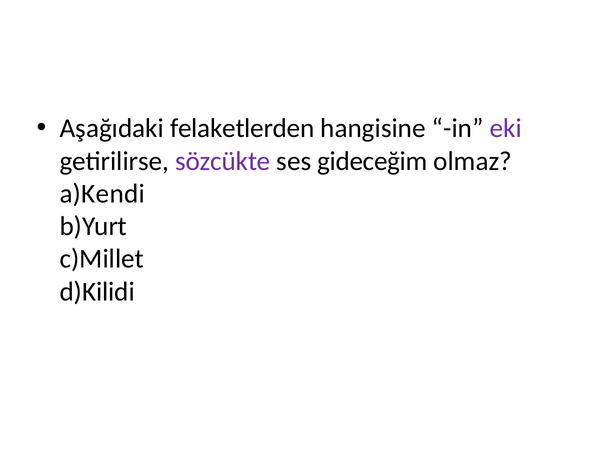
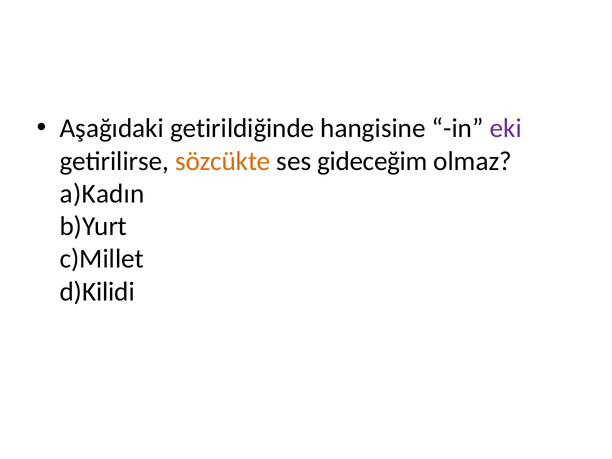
felaketlerden: felaketlerden -> getirildiğinde (242, 128)
sözcükte colour: purple -> orange (223, 161)
a)Kendi: a)Kendi -> a)Kadın (102, 194)
